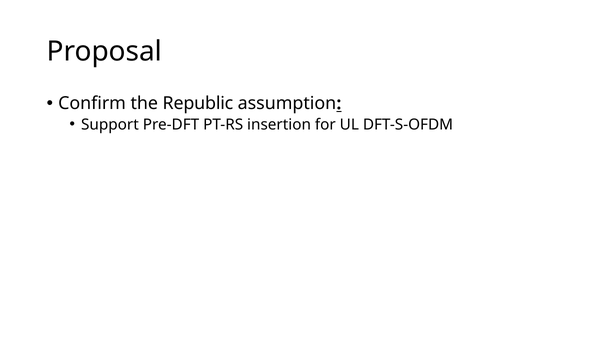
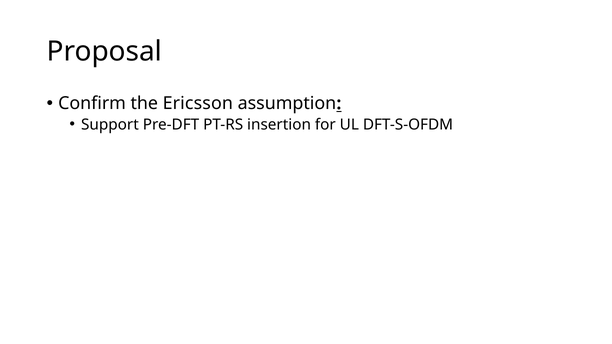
Republic: Republic -> Ericsson (198, 103)
